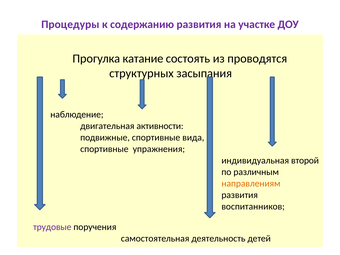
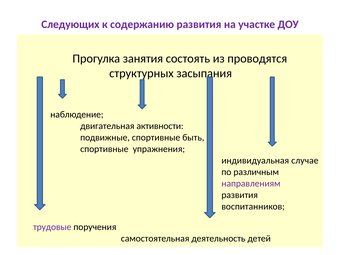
Процедуры: Процедуры -> Следующих (70, 24)
катание: катание -> занятия (143, 58)
вида: вида -> быть (193, 137)
второй: второй -> случае (305, 160)
направлениям colour: orange -> purple (251, 183)
